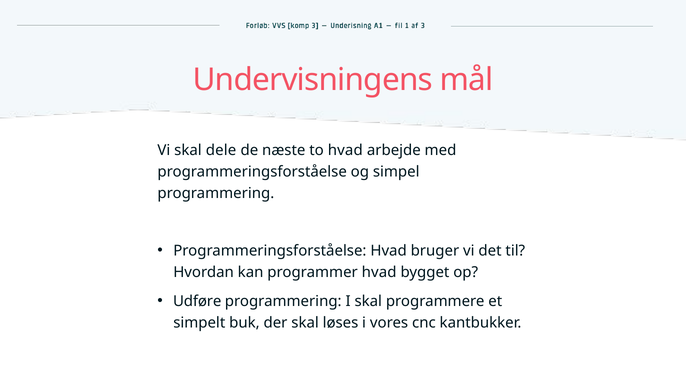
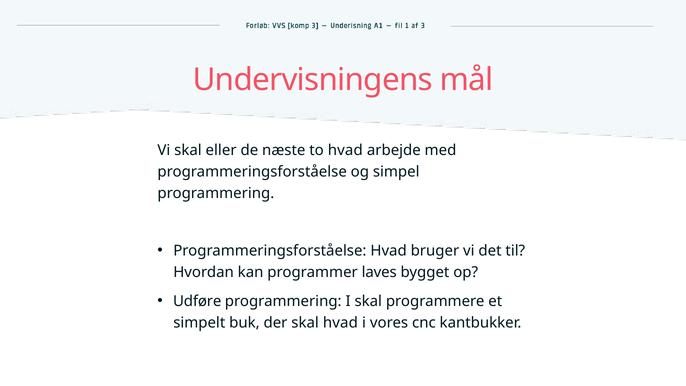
dele: dele -> eller (221, 150)
programmer hvad: hvad -> laves (379, 272)
skal løses: løses -> hvad (340, 323)
